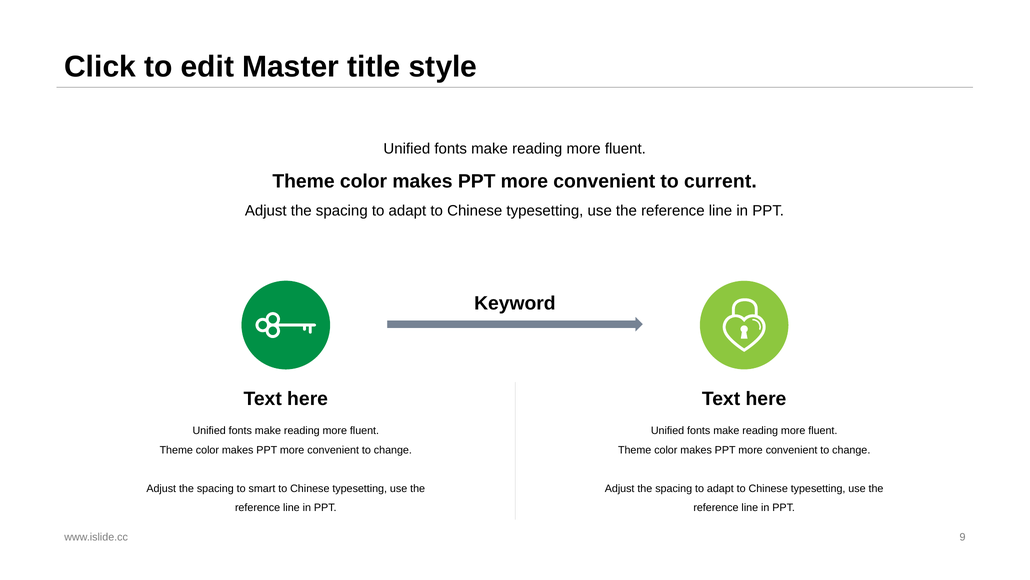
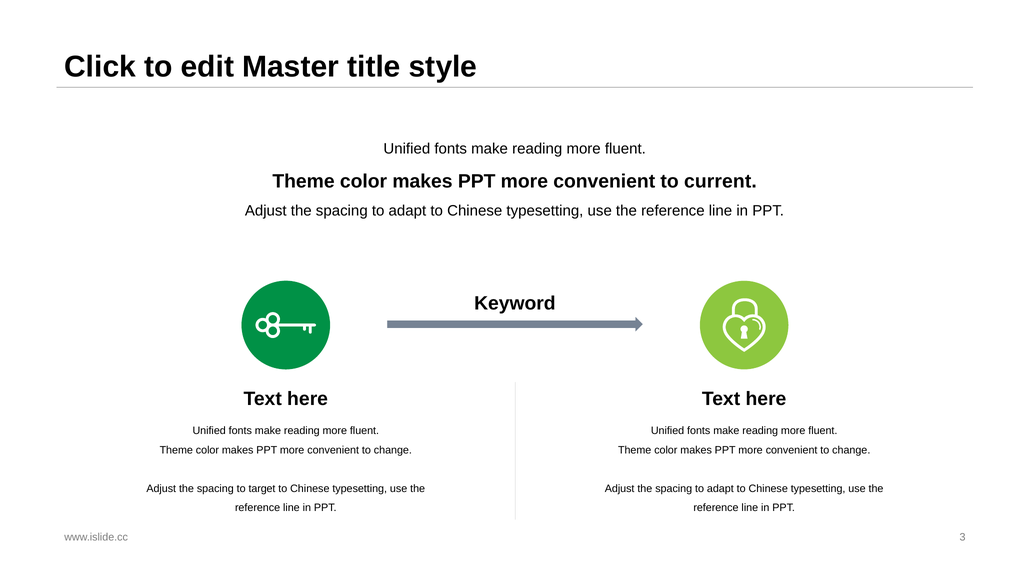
smart: smart -> target (262, 488)
9: 9 -> 3 (963, 537)
